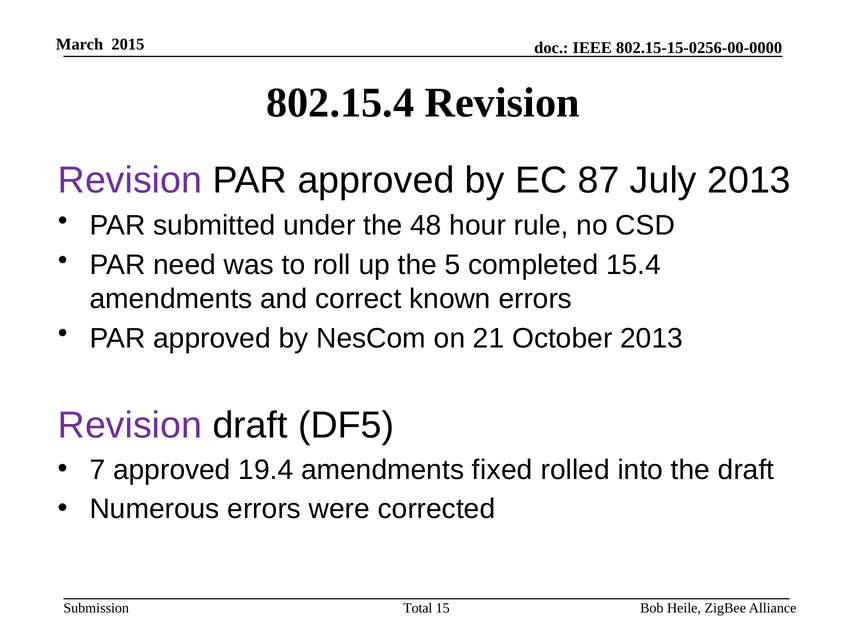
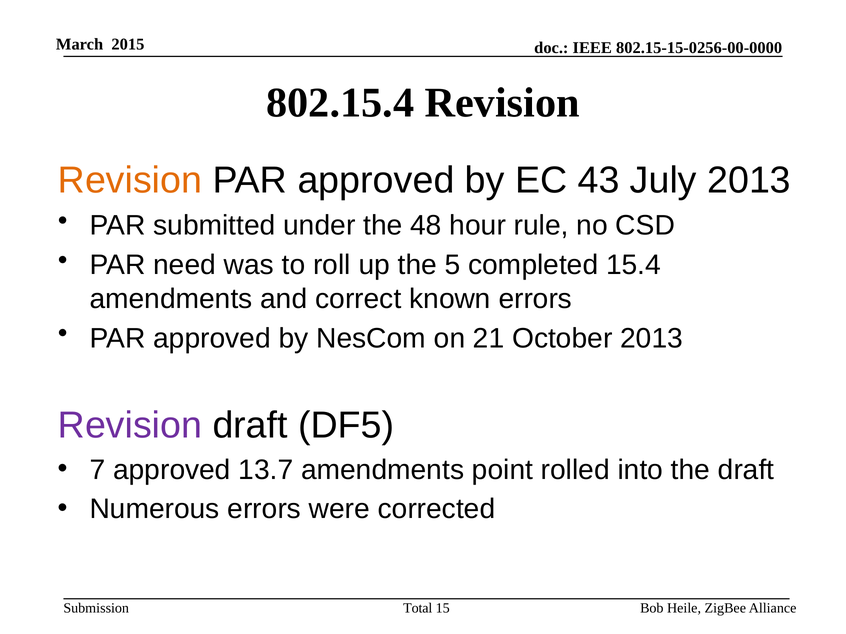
Revision colour: purple -> orange (130, 181)
87: 87 -> 43 (599, 181)
19.4: 19.4 -> 13.7 (266, 470)
fixed: fixed -> point (502, 470)
